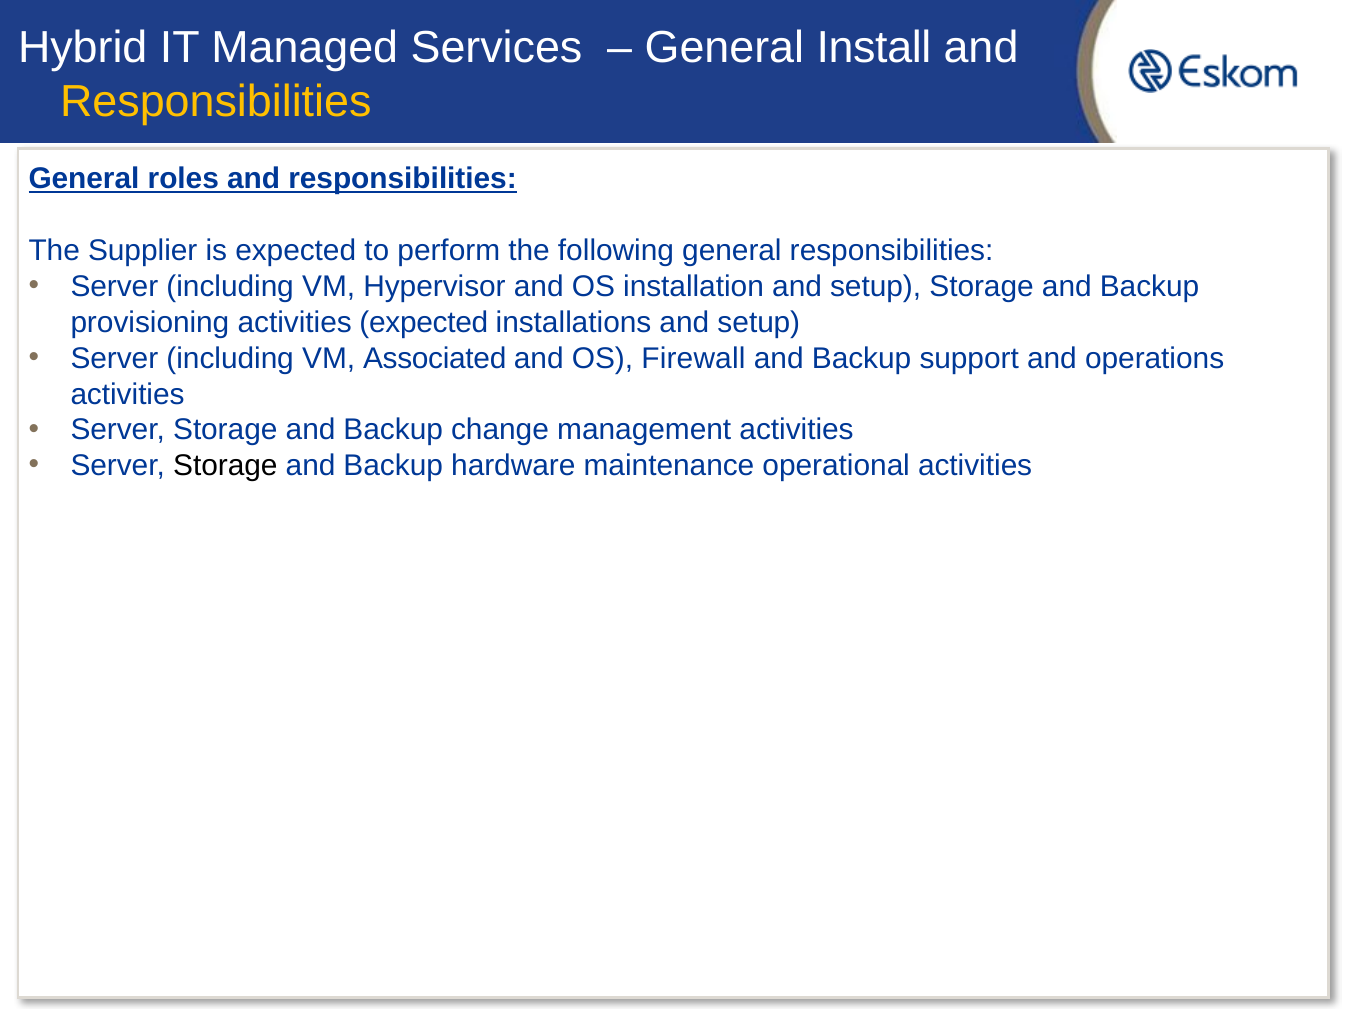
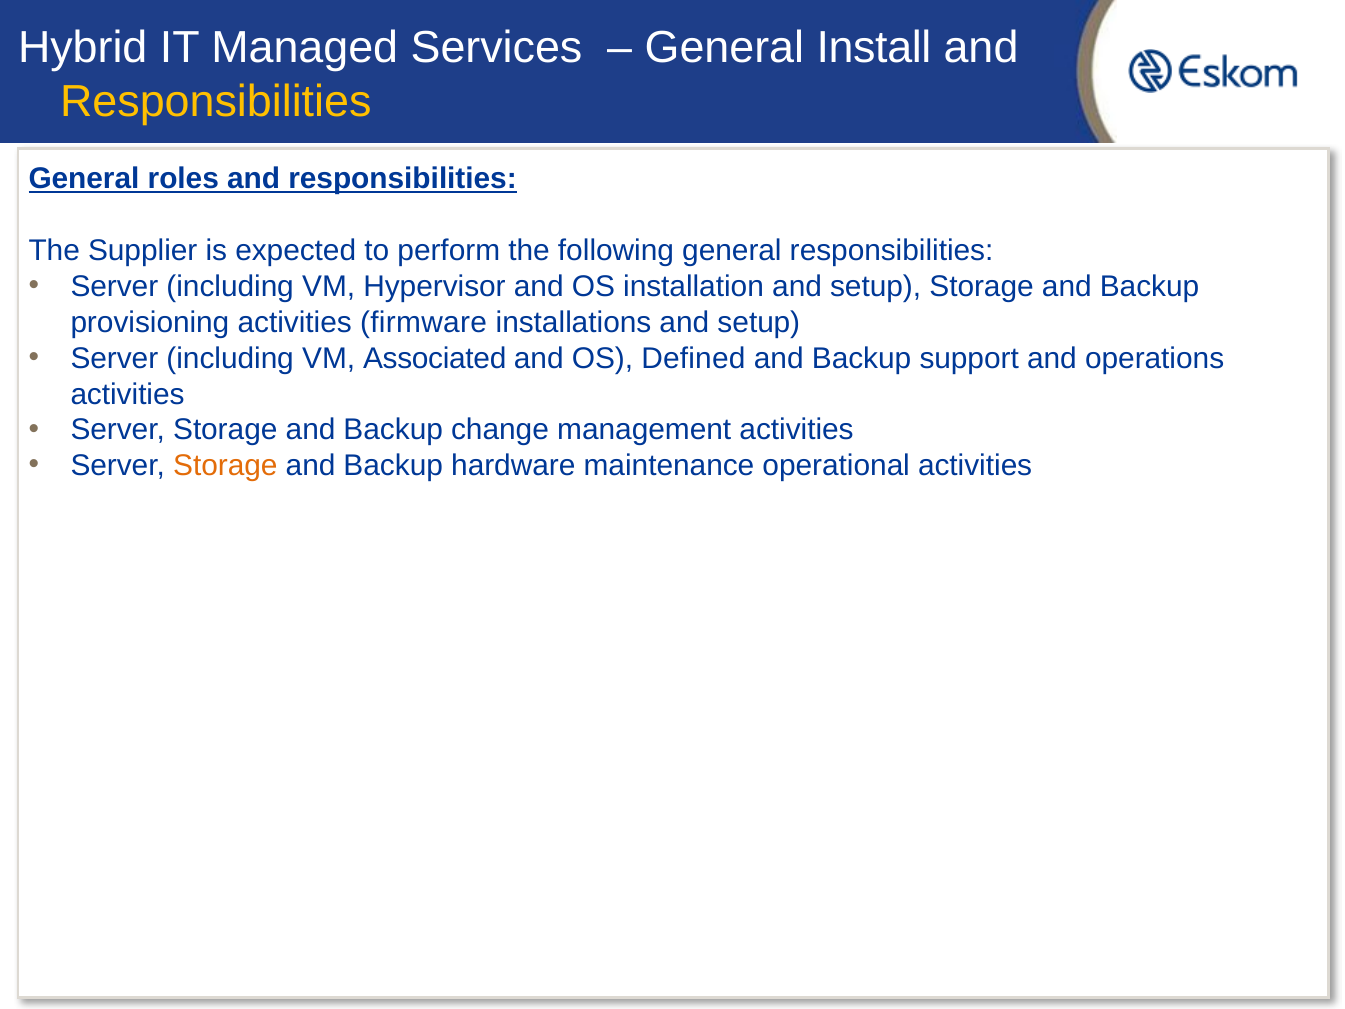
activities expected: expected -> firmware (424, 322)
Firewall: Firewall -> Defined (693, 358)
Storage colour: black -> orange (225, 466)
